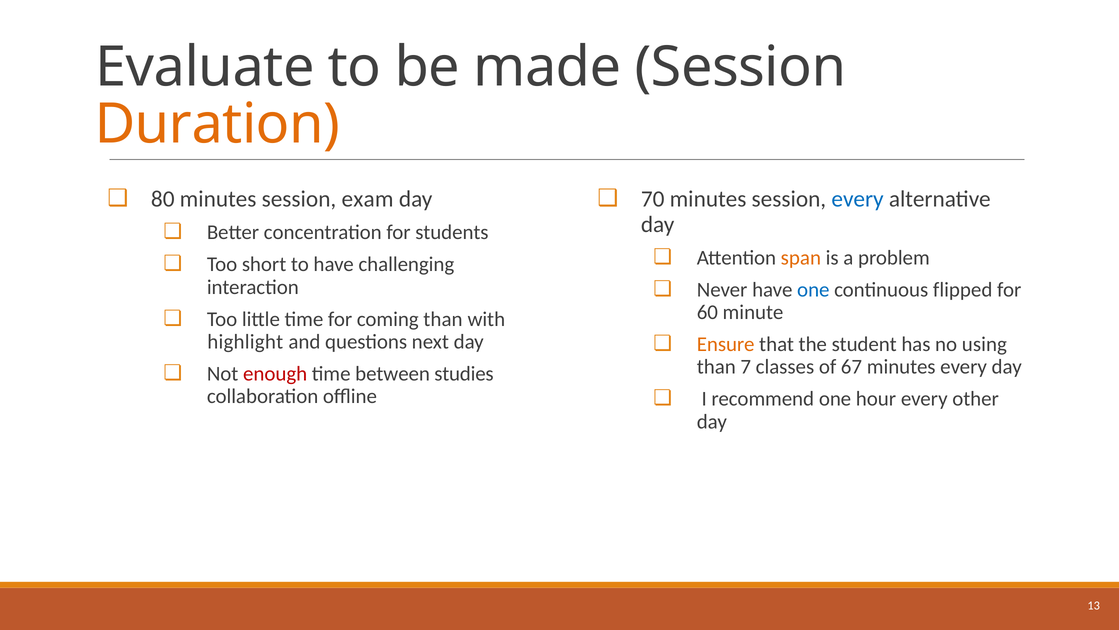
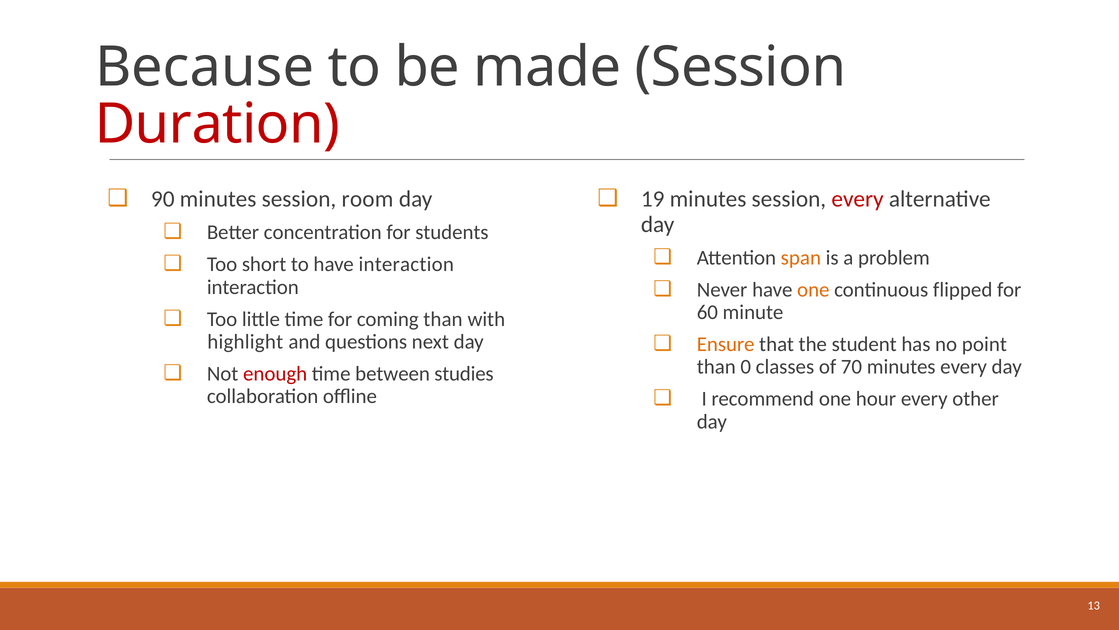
Evaluate: Evaluate -> Because (205, 67)
Duration colour: orange -> red (217, 124)
80: 80 -> 90 (163, 199)
exam: exam -> room (368, 199)
70: 70 -> 19 (653, 199)
every colour: blue -> red (858, 199)
have challenging: challenging -> interaction (406, 264)
one colour: blue -> orange (813, 289)
using: using -> point (984, 344)
7: 7 -> 0 (746, 367)
67: 67 -> 70 (851, 367)
